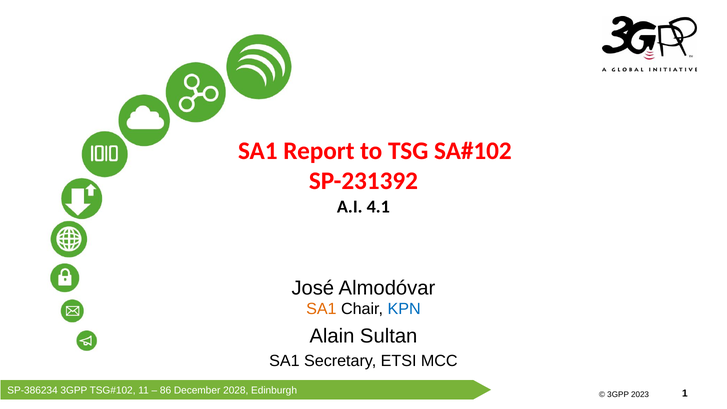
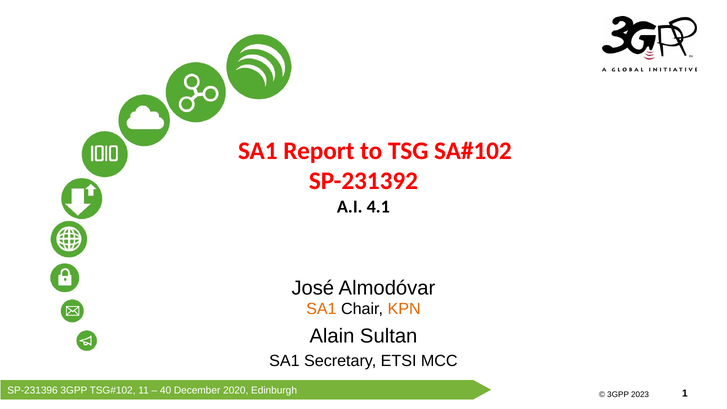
KPN colour: blue -> orange (404, 309)
SP-386234: SP-386234 -> SP-231396 (33, 391)
86: 86 -> 40 (166, 391)
2028: 2028 -> 2020 (236, 391)
